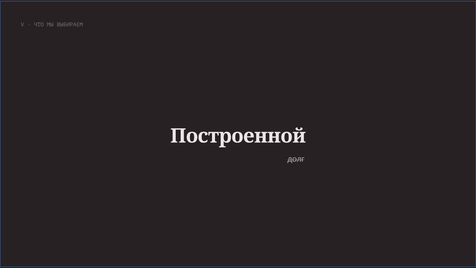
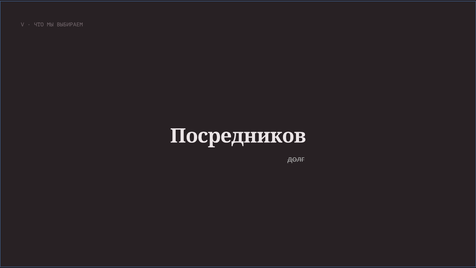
Построенной: Построенной -> Посредников (238, 136)
